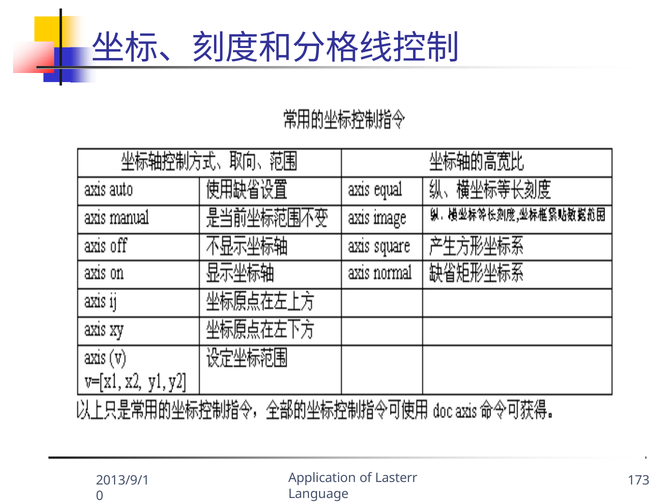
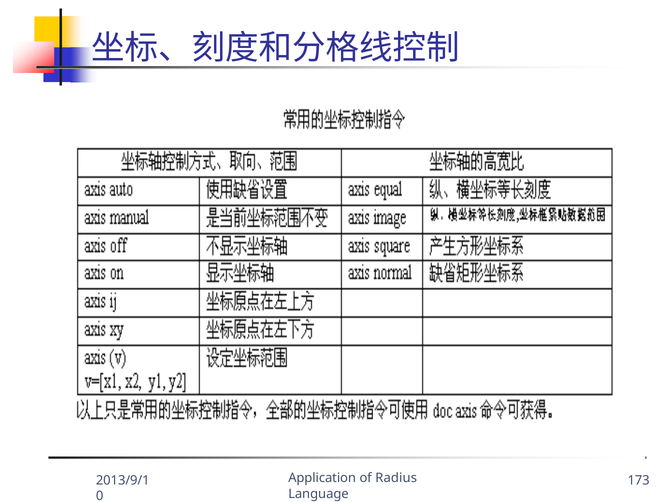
Lasterr: Lasterr -> Radius (396, 479)
